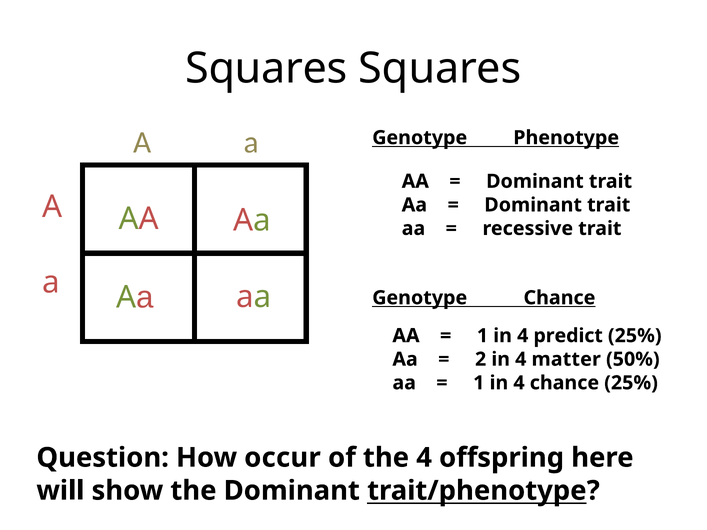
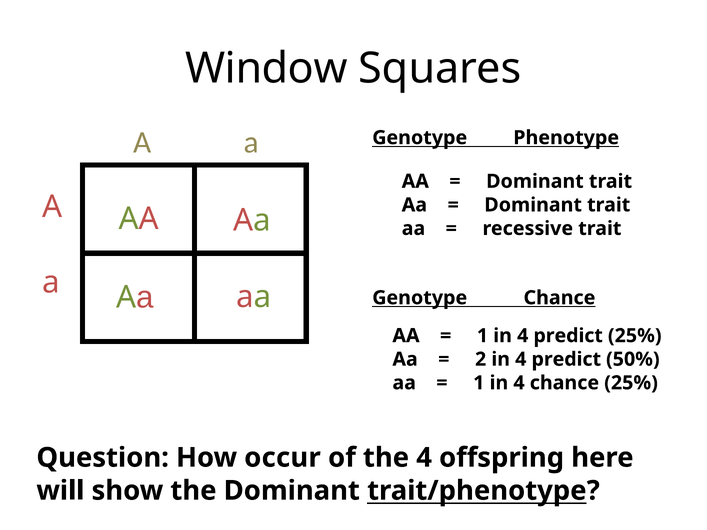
Squares: Squares -> Window (266, 68)
2 in 4 matter: matter -> predict (566, 359)
